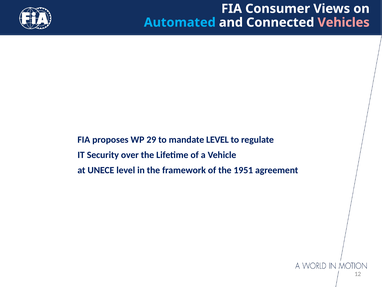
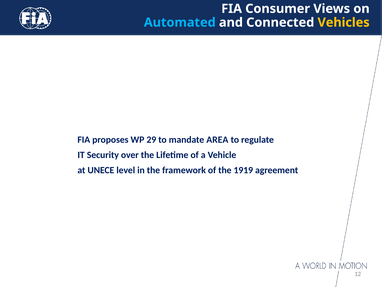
Vehicles colour: pink -> yellow (344, 22)
mandate LEVEL: LEVEL -> AREA (217, 139)
1951: 1951 -> 1919 (243, 170)
